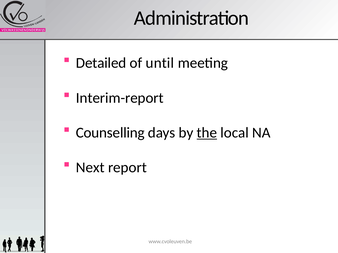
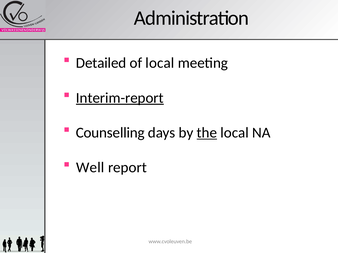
of until: until -> local (160, 63)
Interim-report underline: none -> present (120, 98)
Next: Next -> Well (90, 168)
